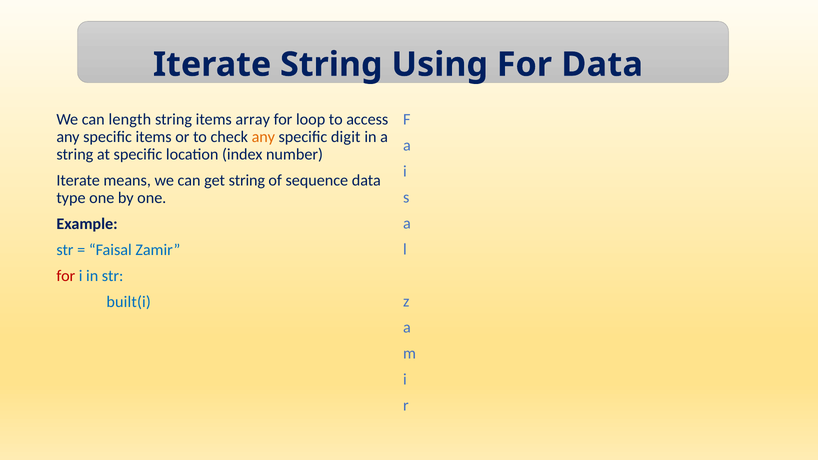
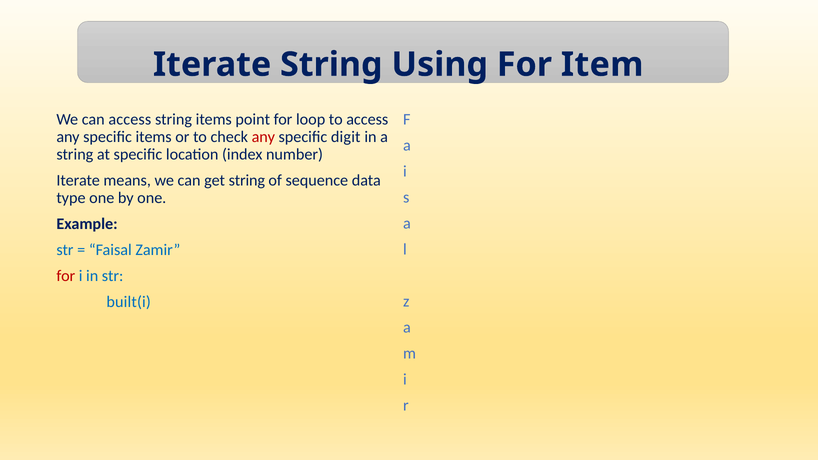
For Data: Data -> Item (602, 65)
can length: length -> access (130, 119)
array: array -> point (253, 119)
any colour: orange -> red (263, 137)
